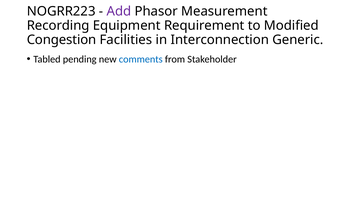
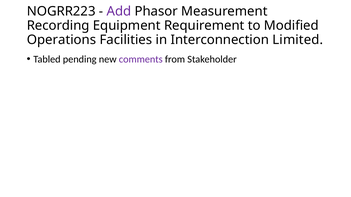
Congestion: Congestion -> Operations (61, 40)
Generic: Generic -> Limited (298, 40)
comments colour: blue -> purple (141, 59)
